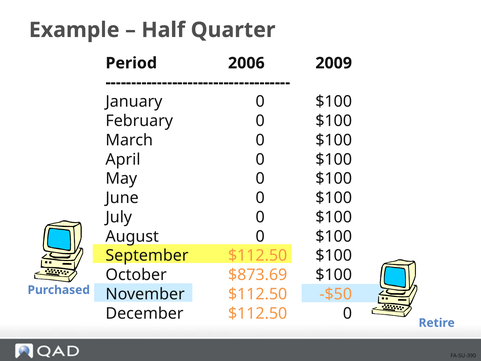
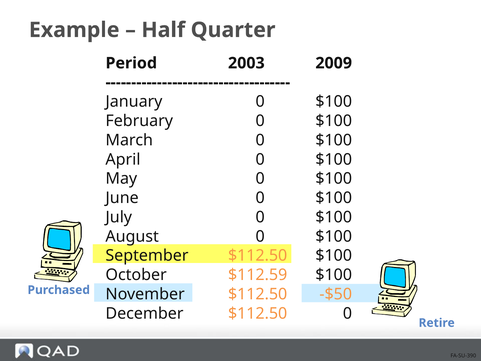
2006: 2006 -> 2003 (246, 63)
$873.69: $873.69 -> $112.59 (258, 275)
